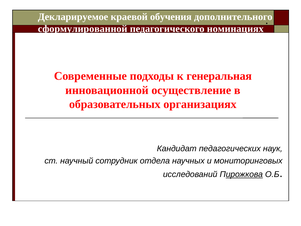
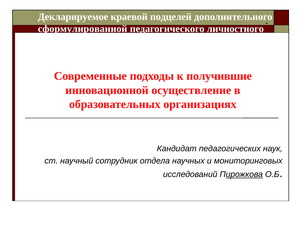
обучения: обучения -> подцелей (171, 17)
номинациях: номинациях -> личностного (235, 29)
генеральная: генеральная -> получившие (219, 76)
